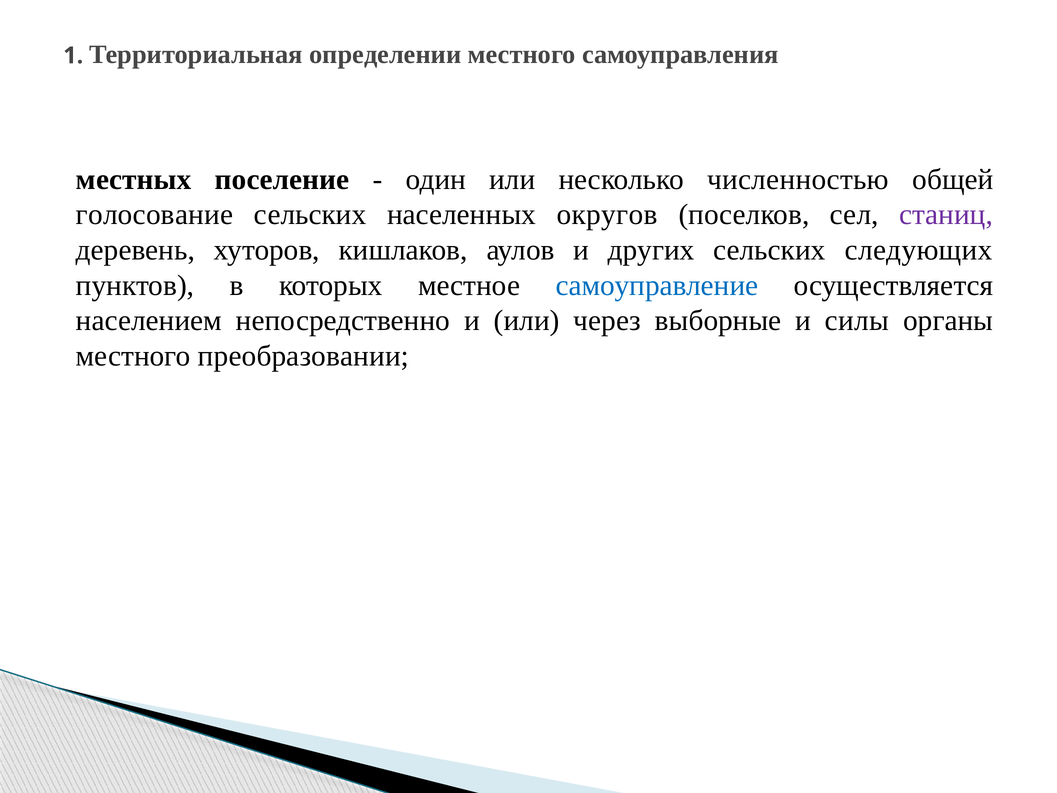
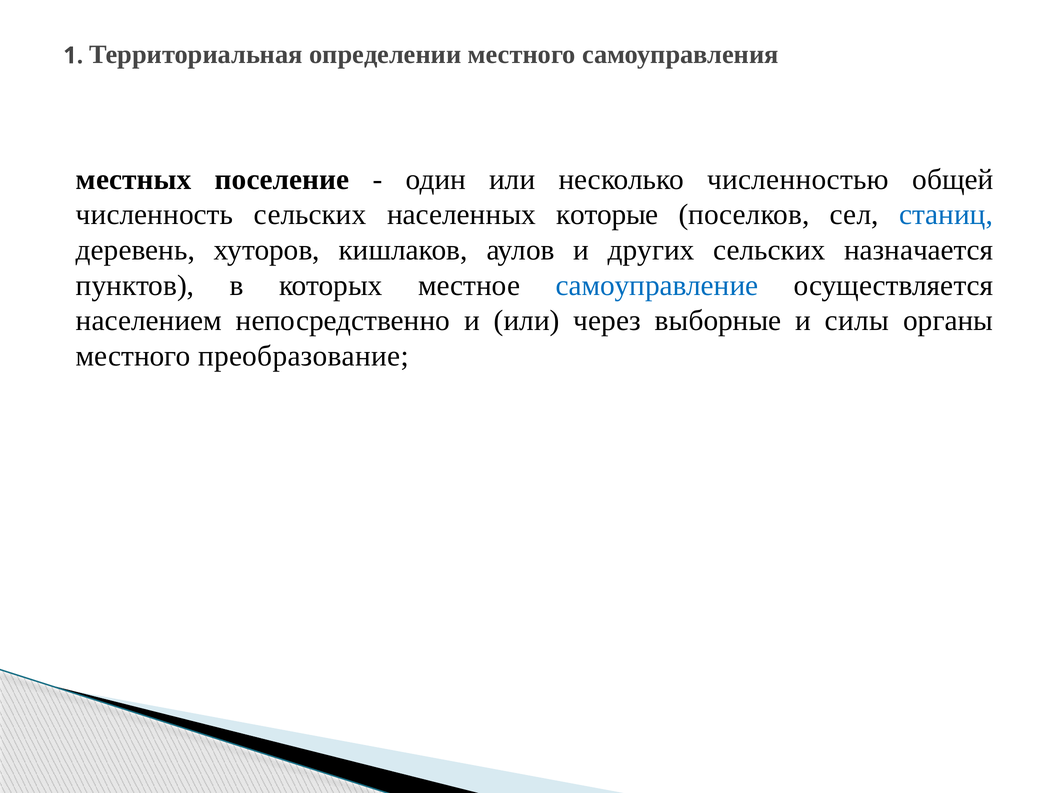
голосование: голосование -> численность (155, 215)
округов: округов -> которые (607, 215)
станиц colour: purple -> blue (946, 215)
следующих: следующих -> назначается (919, 250)
преобразовании: преобразовании -> преобразование (303, 356)
